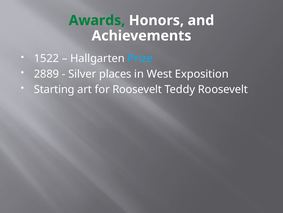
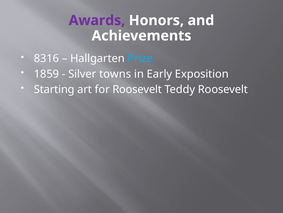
Awards colour: green -> purple (97, 20)
1522: 1522 -> 8316 (46, 58)
2889: 2889 -> 1859 (46, 74)
places: places -> towns (115, 74)
West: West -> Early (159, 74)
